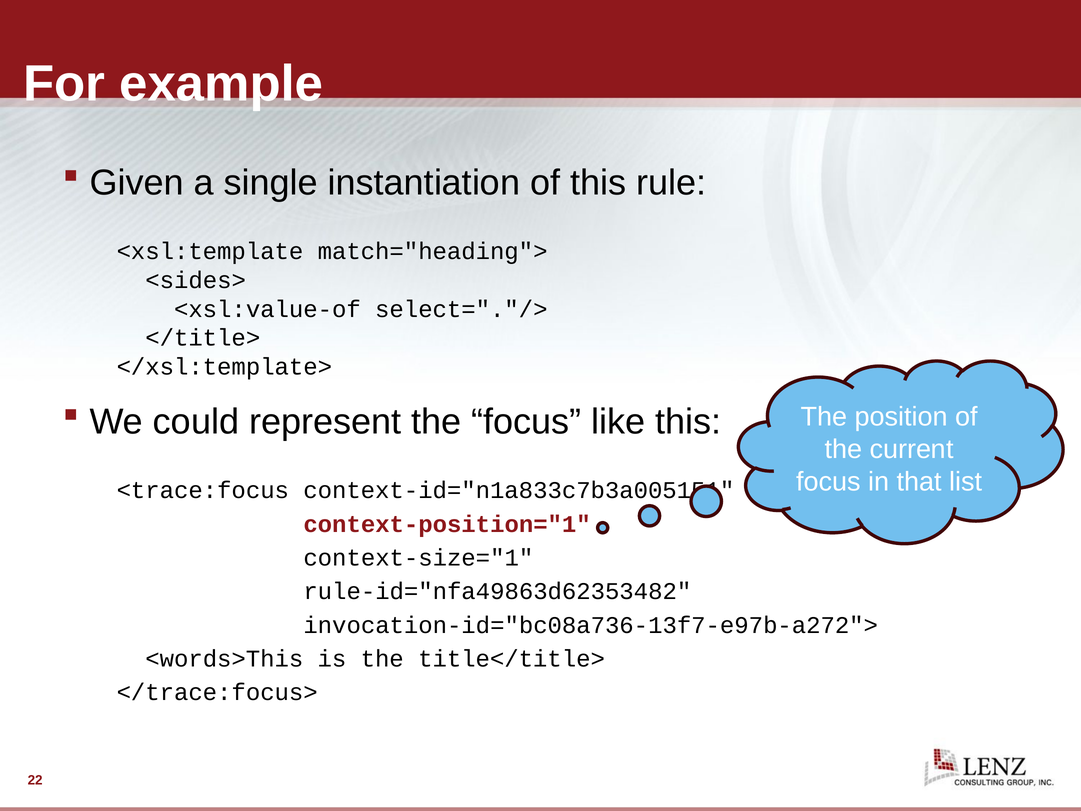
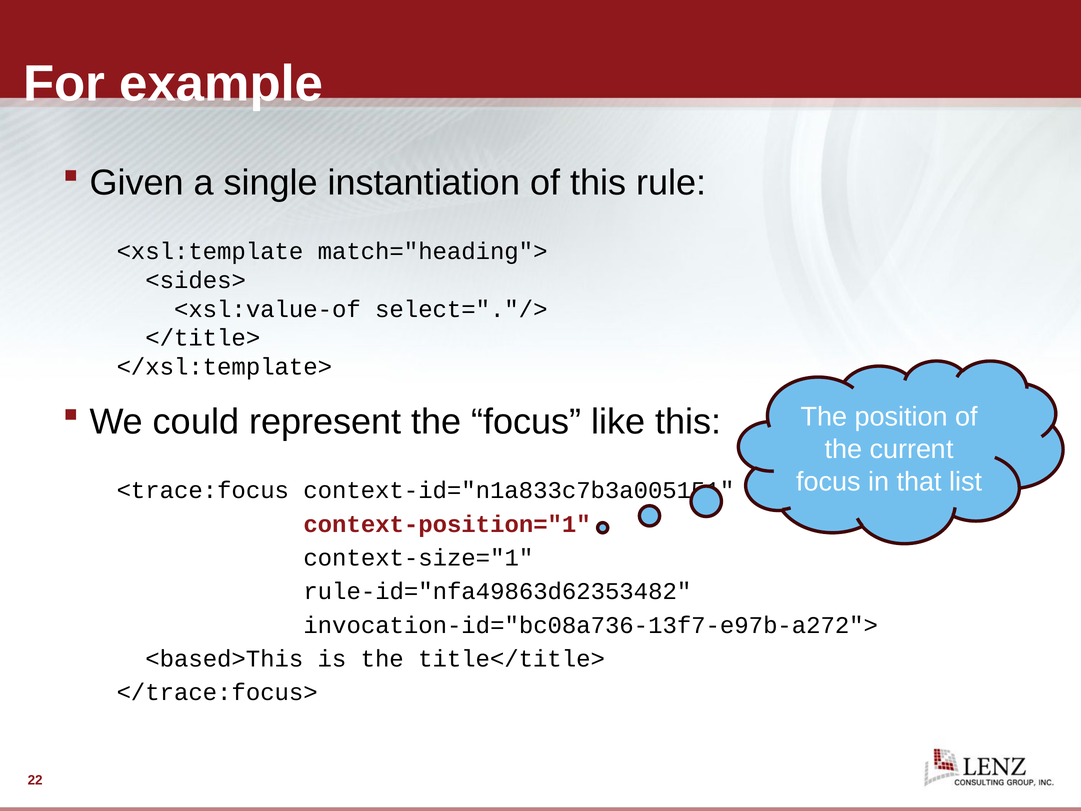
<words>This: <words>This -> <based>This (224, 659)
